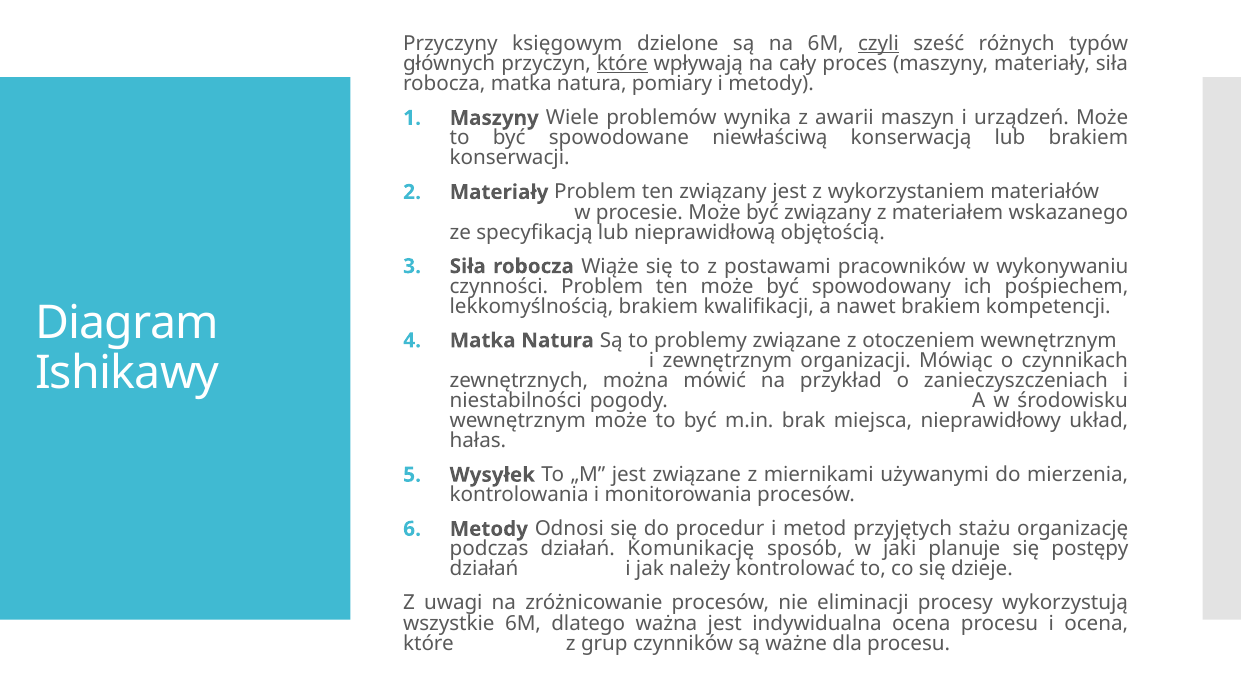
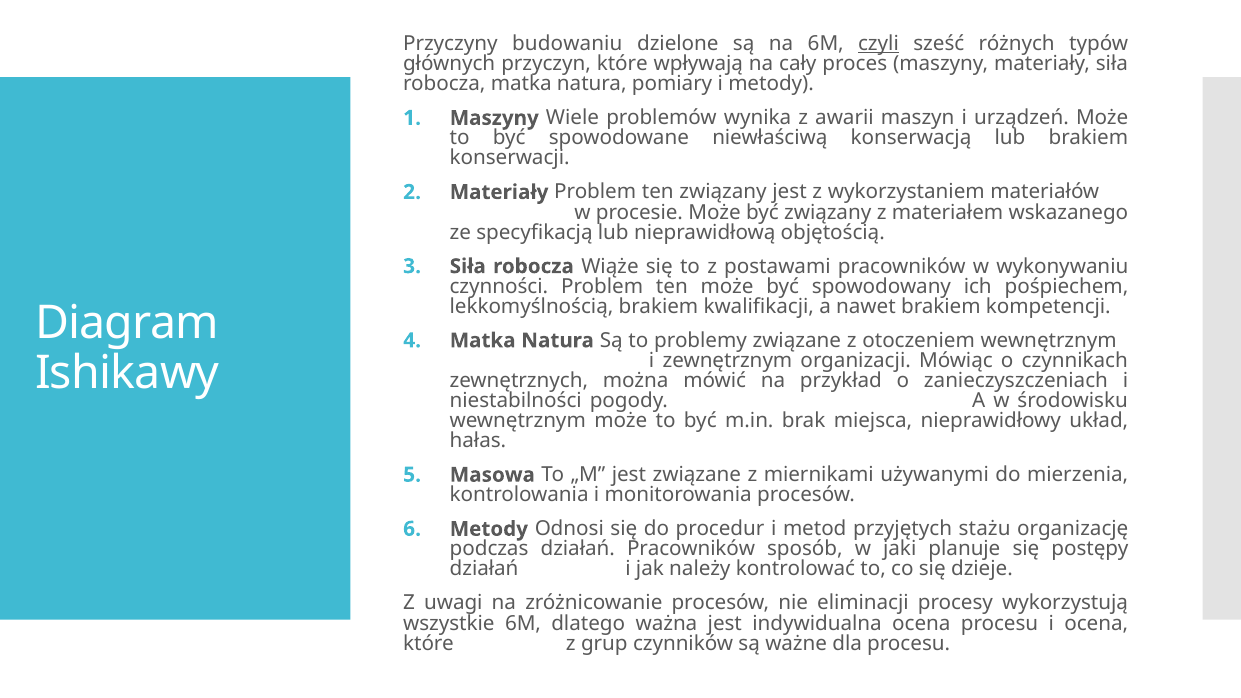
księgowym: księgowym -> budowaniu (567, 44)
które underline: present -> none (622, 64)
Wysyłek: Wysyłek -> Masowa (492, 475)
działań Komunikację: Komunikację -> Pracowników (691, 549)
